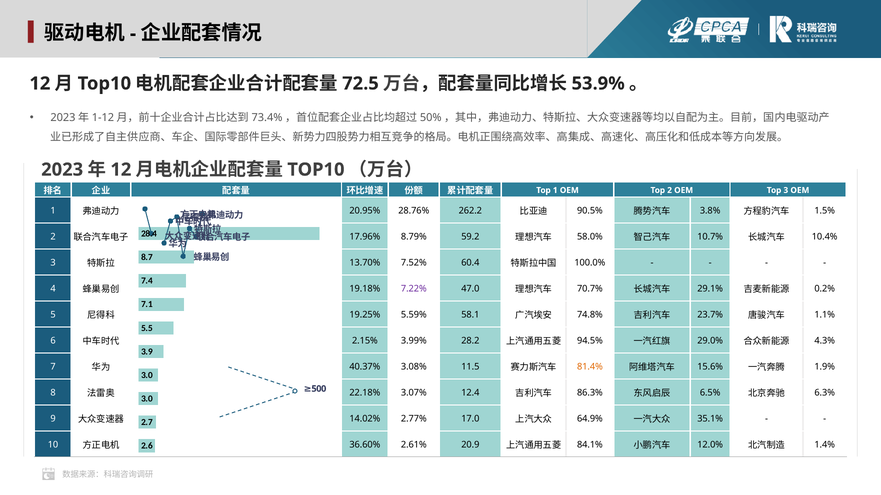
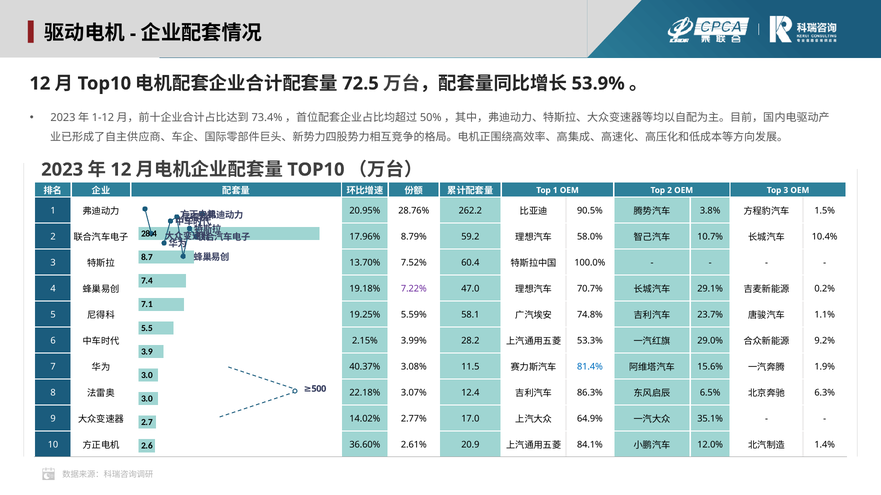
94.5%: 94.5% -> 53.3% (590, 341)
4.3%: 4.3% -> 9.2% (825, 341)
81.4% colour: orange -> blue (590, 367)
